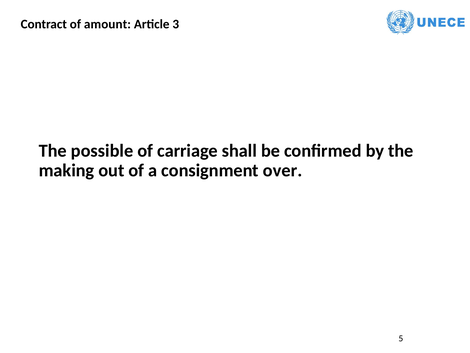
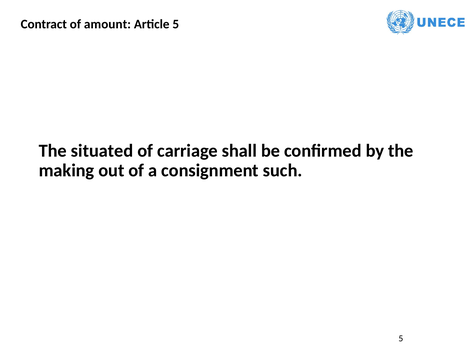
Article 3: 3 -> 5 (176, 24)
possible: possible -> situated (102, 151)
over: over -> such (283, 170)
